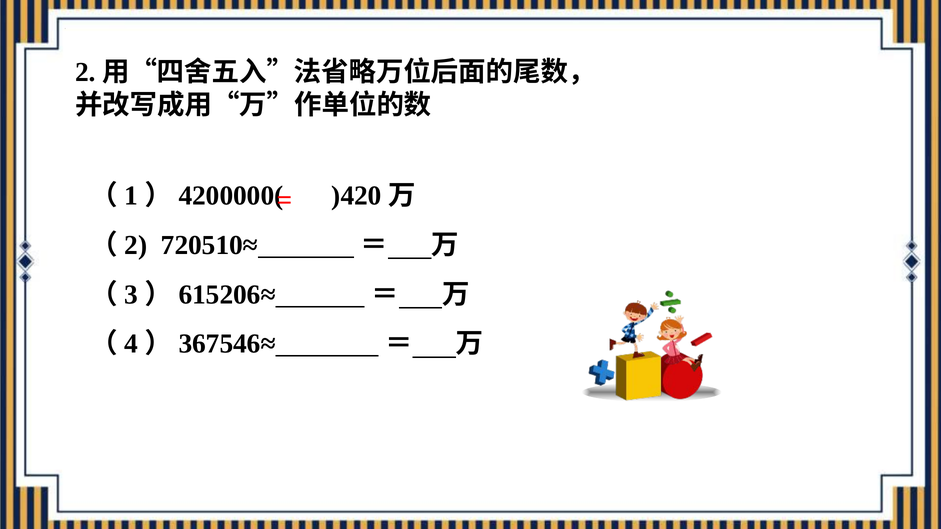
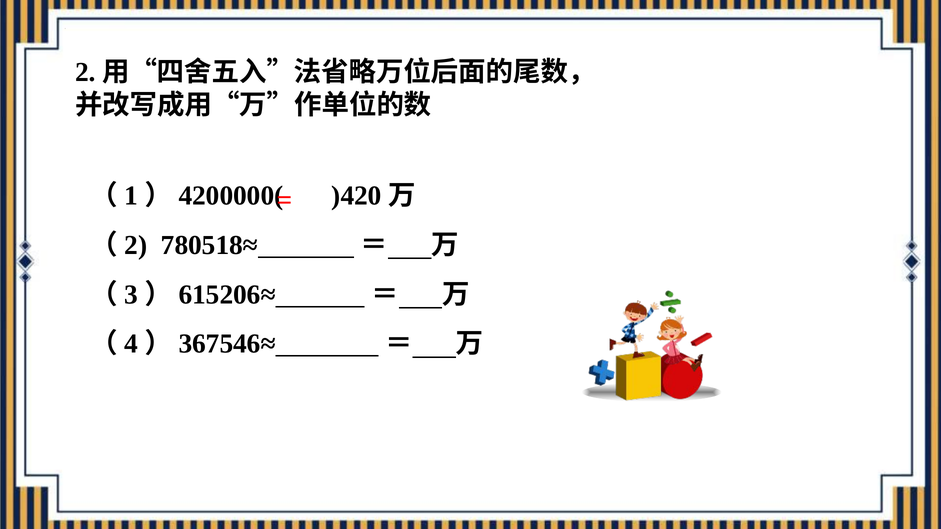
720510≈: 720510≈ -> 780518≈ (209, 245)
